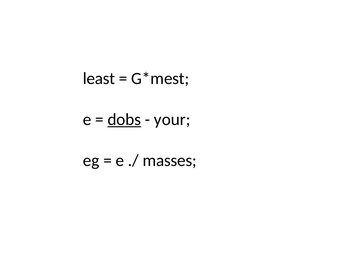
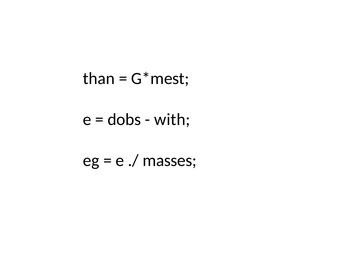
least: least -> than (99, 78)
dobs underline: present -> none (124, 119)
your: your -> with (172, 119)
